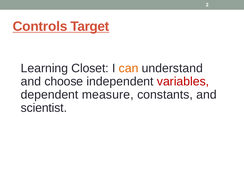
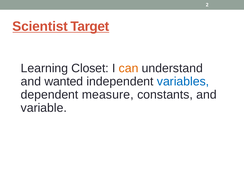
Controls: Controls -> Scientist (40, 26)
choose: choose -> wanted (64, 82)
variables colour: red -> blue (183, 82)
scientist: scientist -> variable (44, 108)
